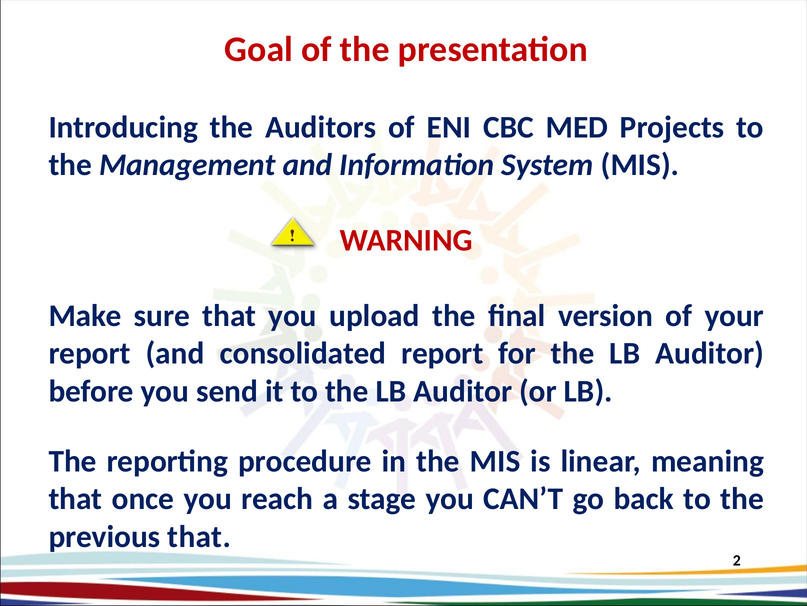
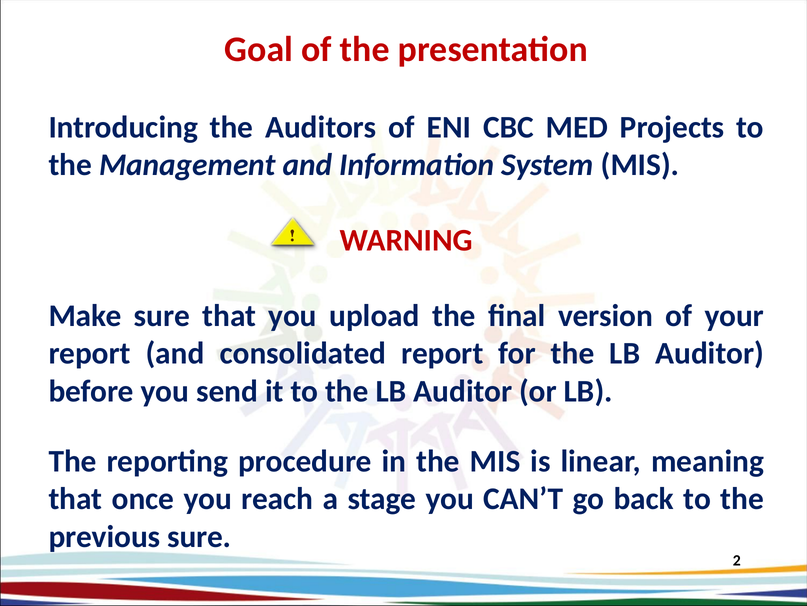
previous that: that -> sure (199, 536)
